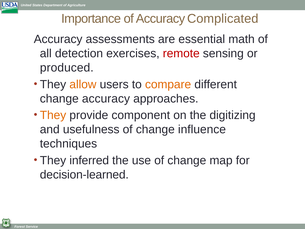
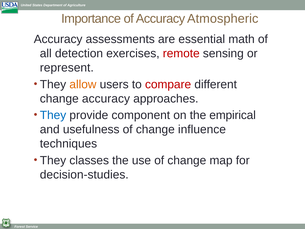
Complicated: Complicated -> Atmospheric (223, 19)
produced: produced -> represent (67, 68)
compare colour: orange -> red (168, 84)
They colour: orange -> blue (53, 115)
digitizing: digitizing -> empirical (233, 115)
inferred: inferred -> classes (89, 160)
decision-learned: decision-learned -> decision-studies (84, 175)
